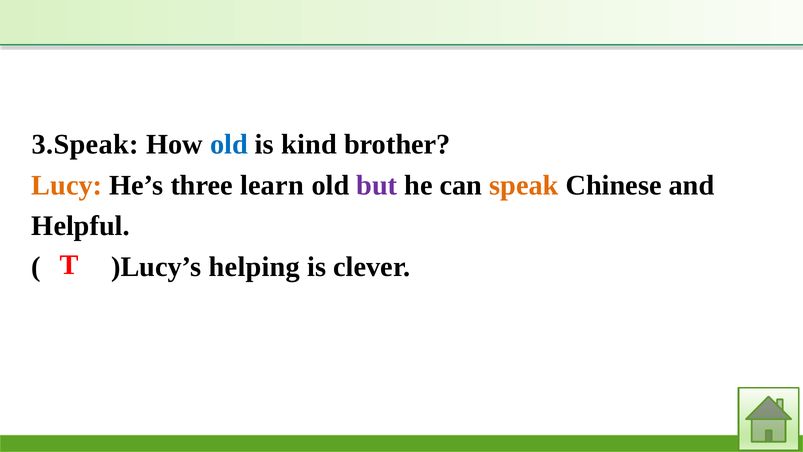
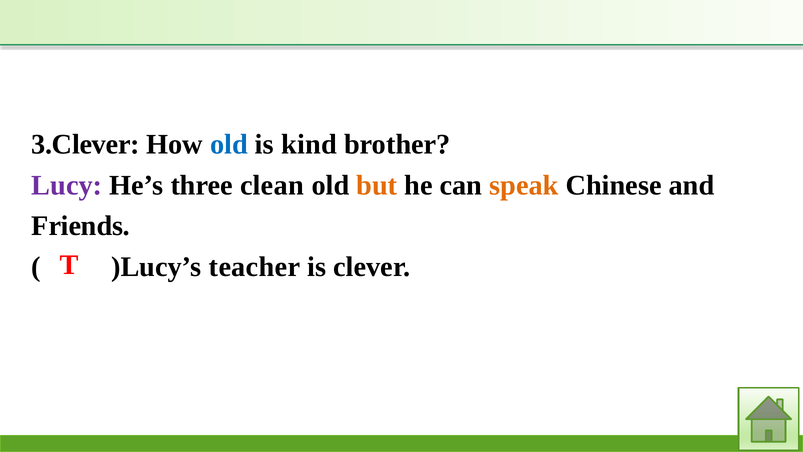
3.Speak: 3.Speak -> 3.Clever (85, 144)
Lucy colour: orange -> purple (67, 185)
learn: learn -> clean (272, 185)
but colour: purple -> orange (377, 185)
Helpful: Helpful -> Friends (81, 226)
helping: helping -> teacher (254, 267)
